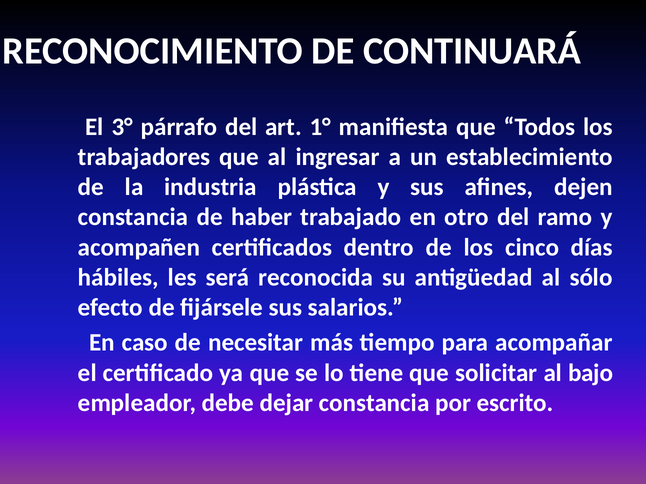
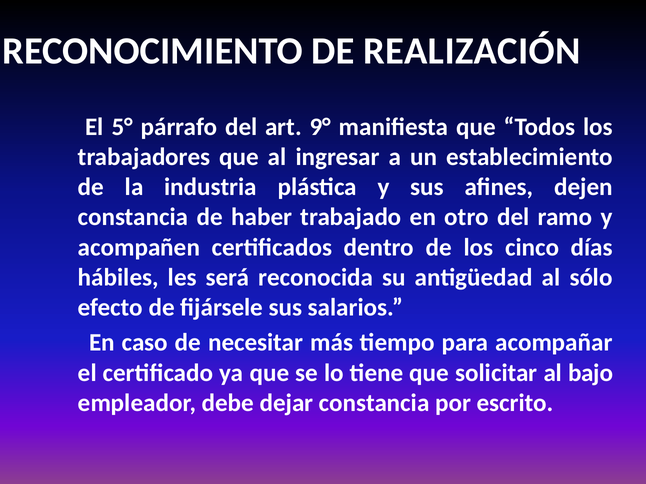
CONTINUARÁ: CONTINUARÁ -> REALIZACIÓN (472, 51)
3°: 3° -> 5° (122, 127)
1°: 1° -> 9° (320, 127)
